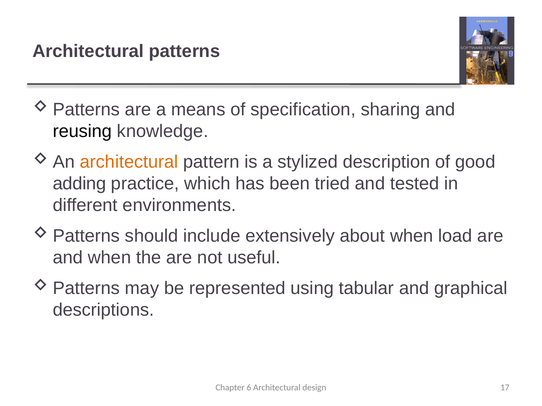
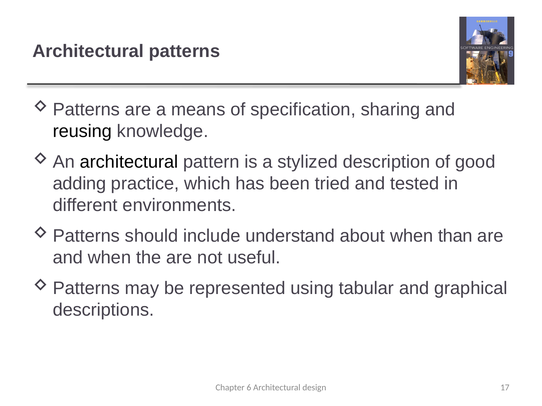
architectural colour: orange -> black (129, 162)
extensively: extensively -> understand (290, 236)
load: load -> than (455, 236)
